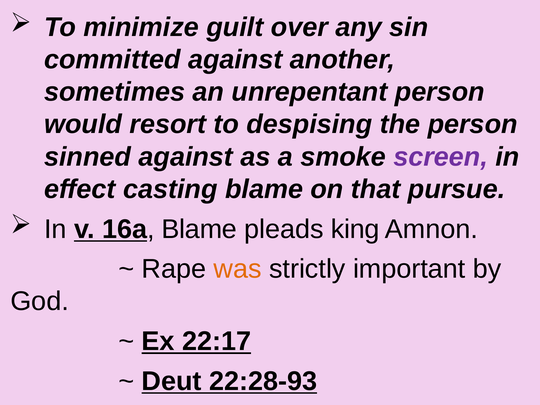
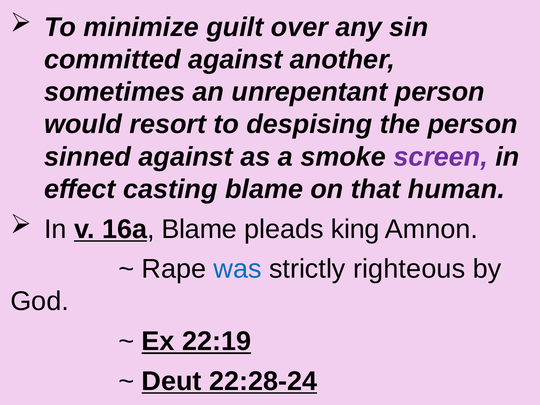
pursue: pursue -> human (456, 189)
was colour: orange -> blue (238, 269)
important: important -> righteous (409, 269)
22:17: 22:17 -> 22:19 (217, 341)
22:28-93: 22:28-93 -> 22:28-24 (263, 381)
